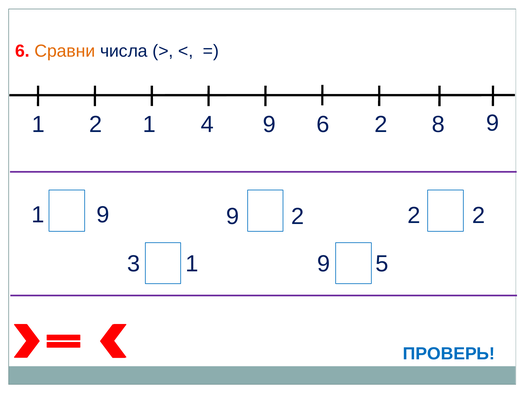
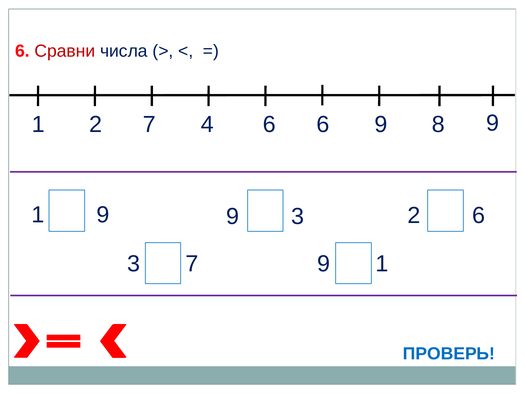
Сравни colour: orange -> red (65, 51)
1 1: 1 -> 7 (149, 125)
4 9: 9 -> 6 (269, 125)
2: 2 -> 9 (381, 125)
2 2: 2 -> 6 (479, 216)
2: 2 -> 3 (298, 217)
3 1: 1 -> 7 (192, 264)
5: 5 -> 1 (382, 264)
